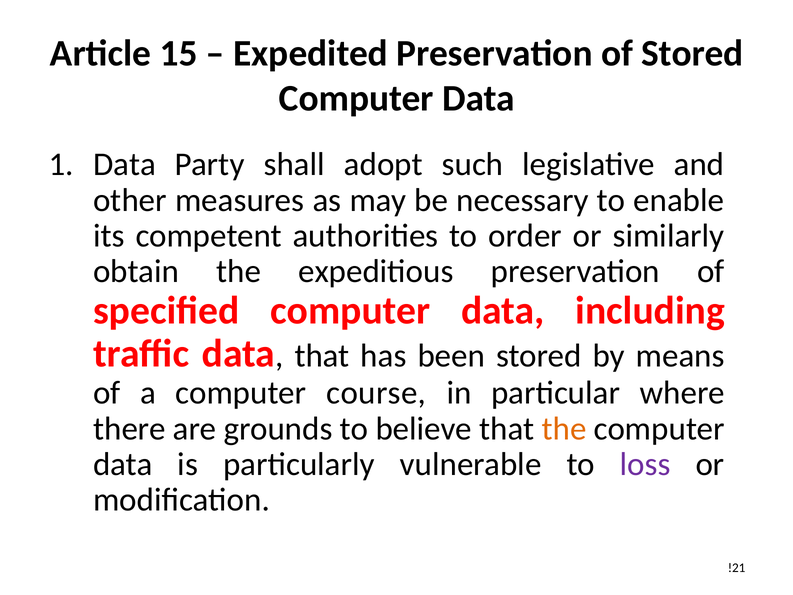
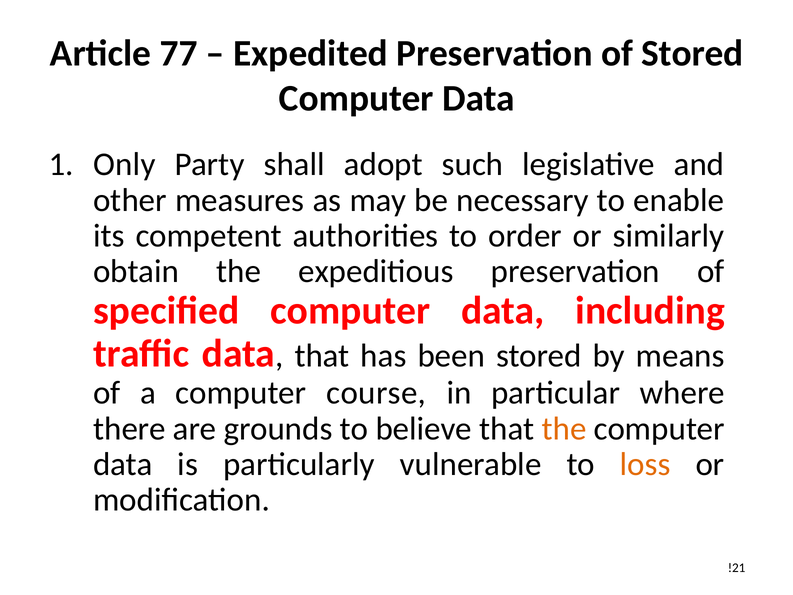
15: 15 -> 77 (179, 53)
Data: Data -> Only (124, 164)
loss colour: purple -> orange (645, 464)
